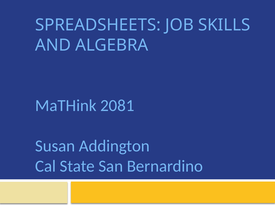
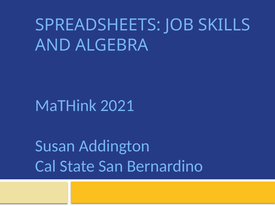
2081: 2081 -> 2021 (117, 106)
